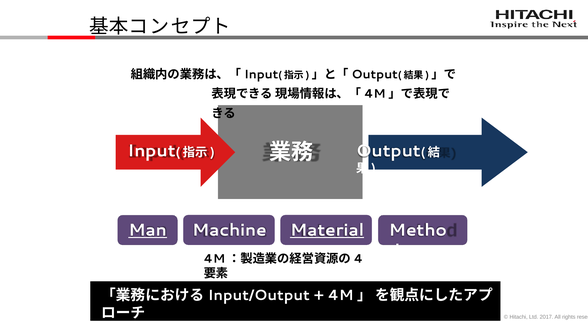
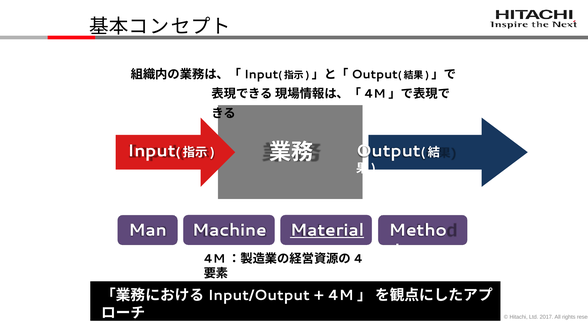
Man underline: present -> none (148, 230)
